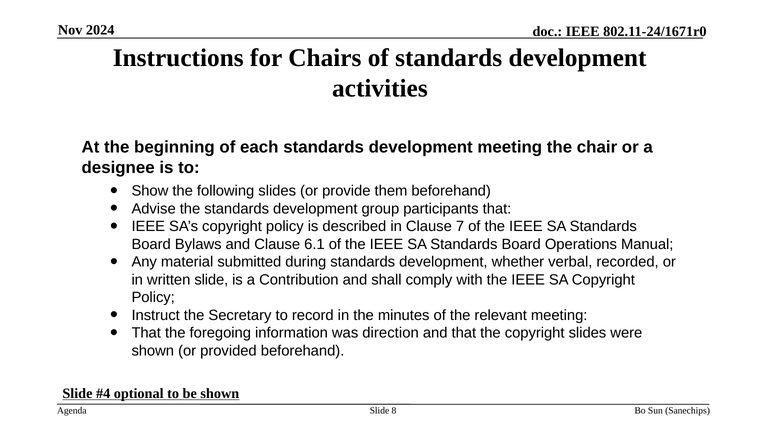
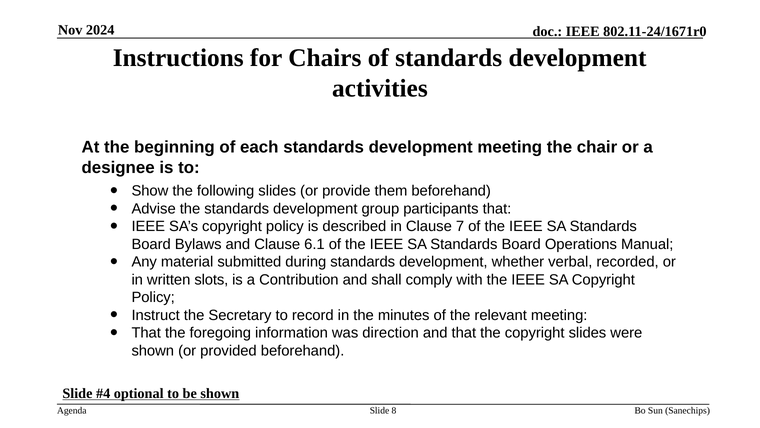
written slide: slide -> slots (211, 279)
